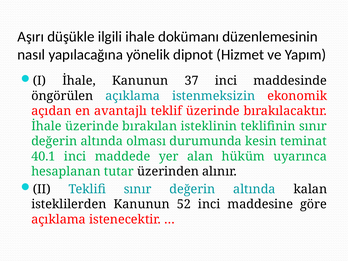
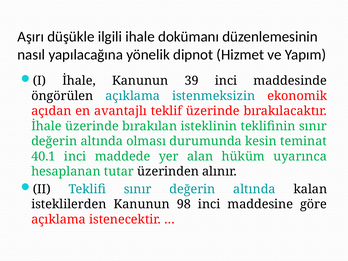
37: 37 -> 39 (192, 81)
52: 52 -> 98 (184, 204)
